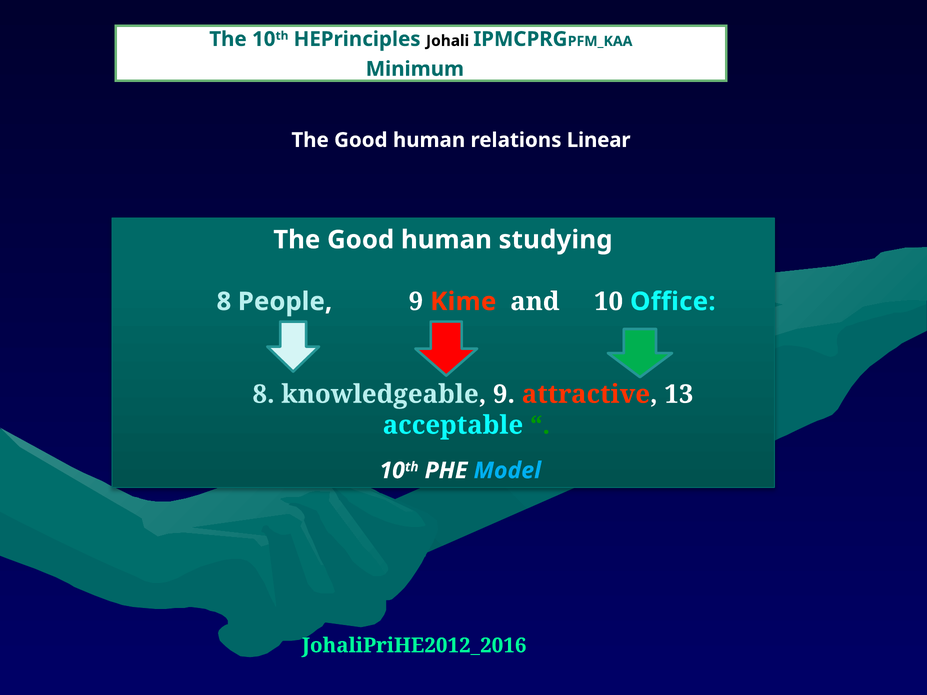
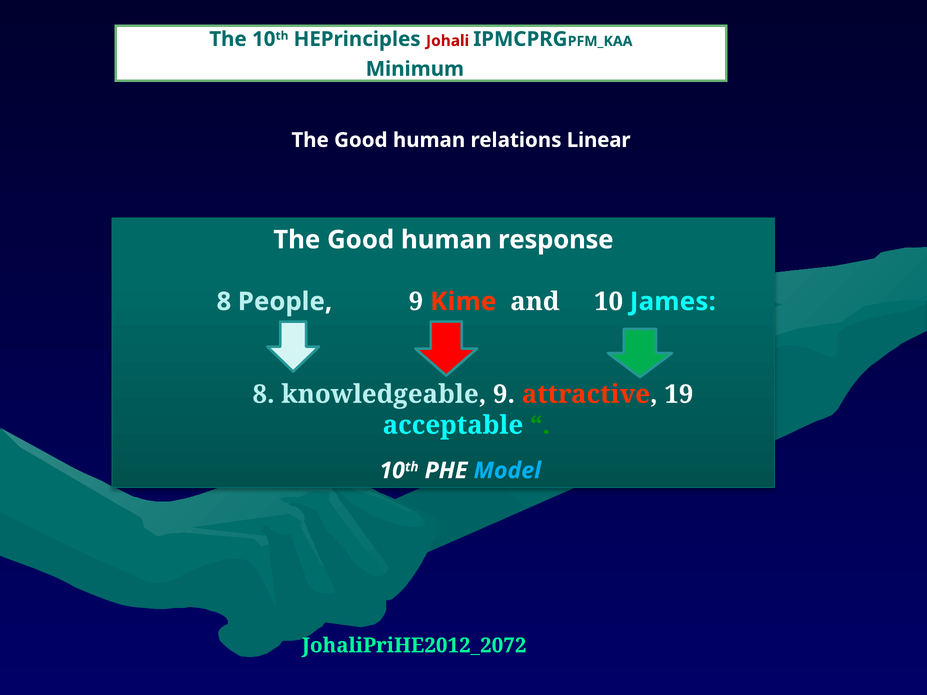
Johali colour: black -> red (448, 41)
studying: studying -> response (556, 240)
Office: Office -> James (673, 302)
13: 13 -> 19 (679, 394)
JohaliPriHE2012_2016: JohaliPriHE2012_2016 -> JohaliPriHE2012_2072 (414, 646)
